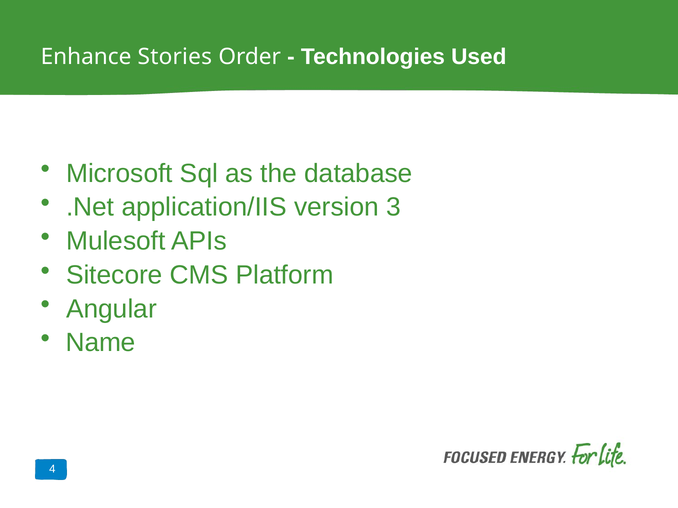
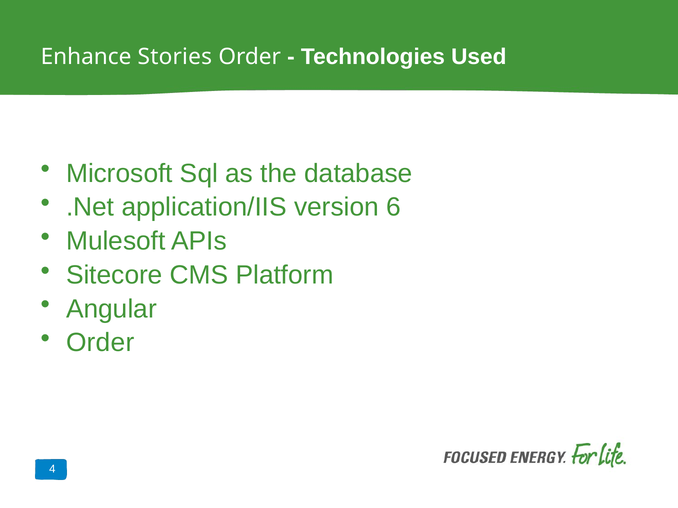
3: 3 -> 6 (394, 207)
Name: Name -> Order (100, 343)
